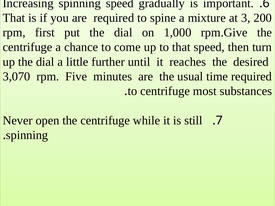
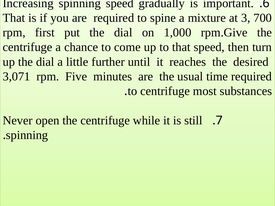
200: 200 -> 700 (263, 18)
3,070: 3,070 -> 3,071 (16, 77)
